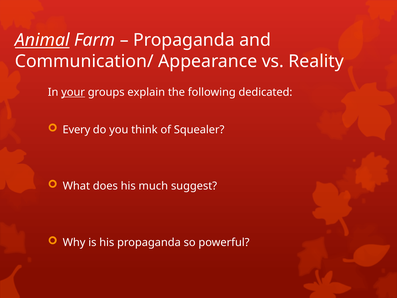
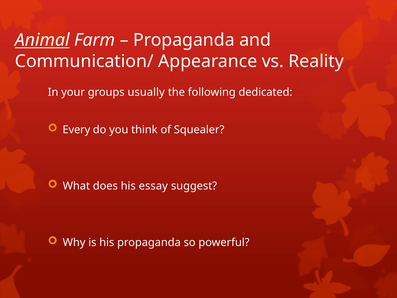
your underline: present -> none (73, 92)
explain: explain -> usually (146, 92)
much: much -> essay (153, 186)
